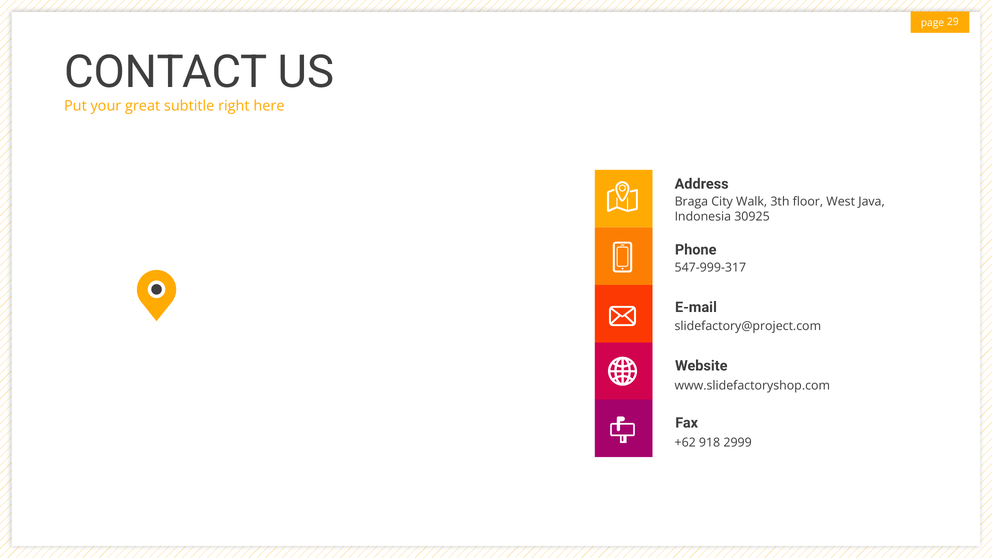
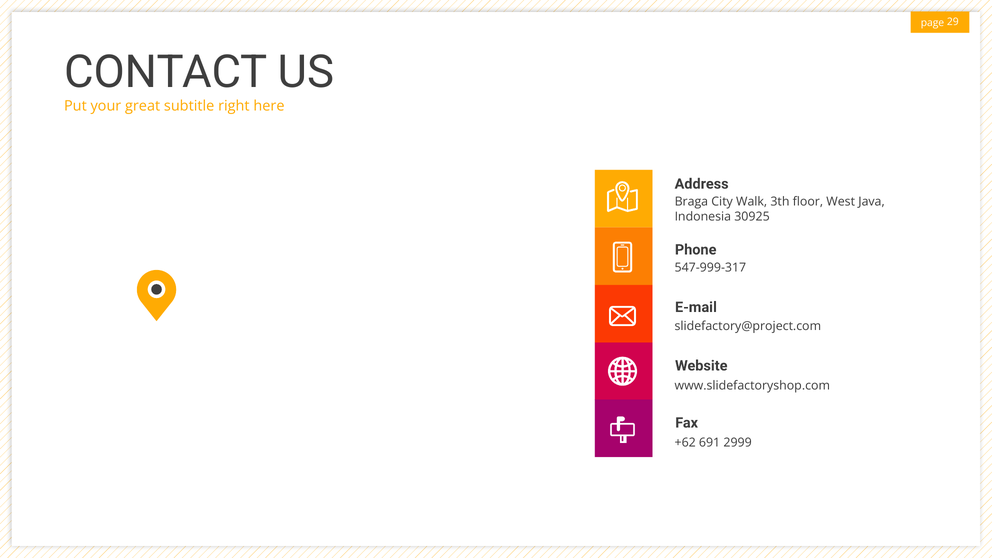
918: 918 -> 691 (710, 443)
